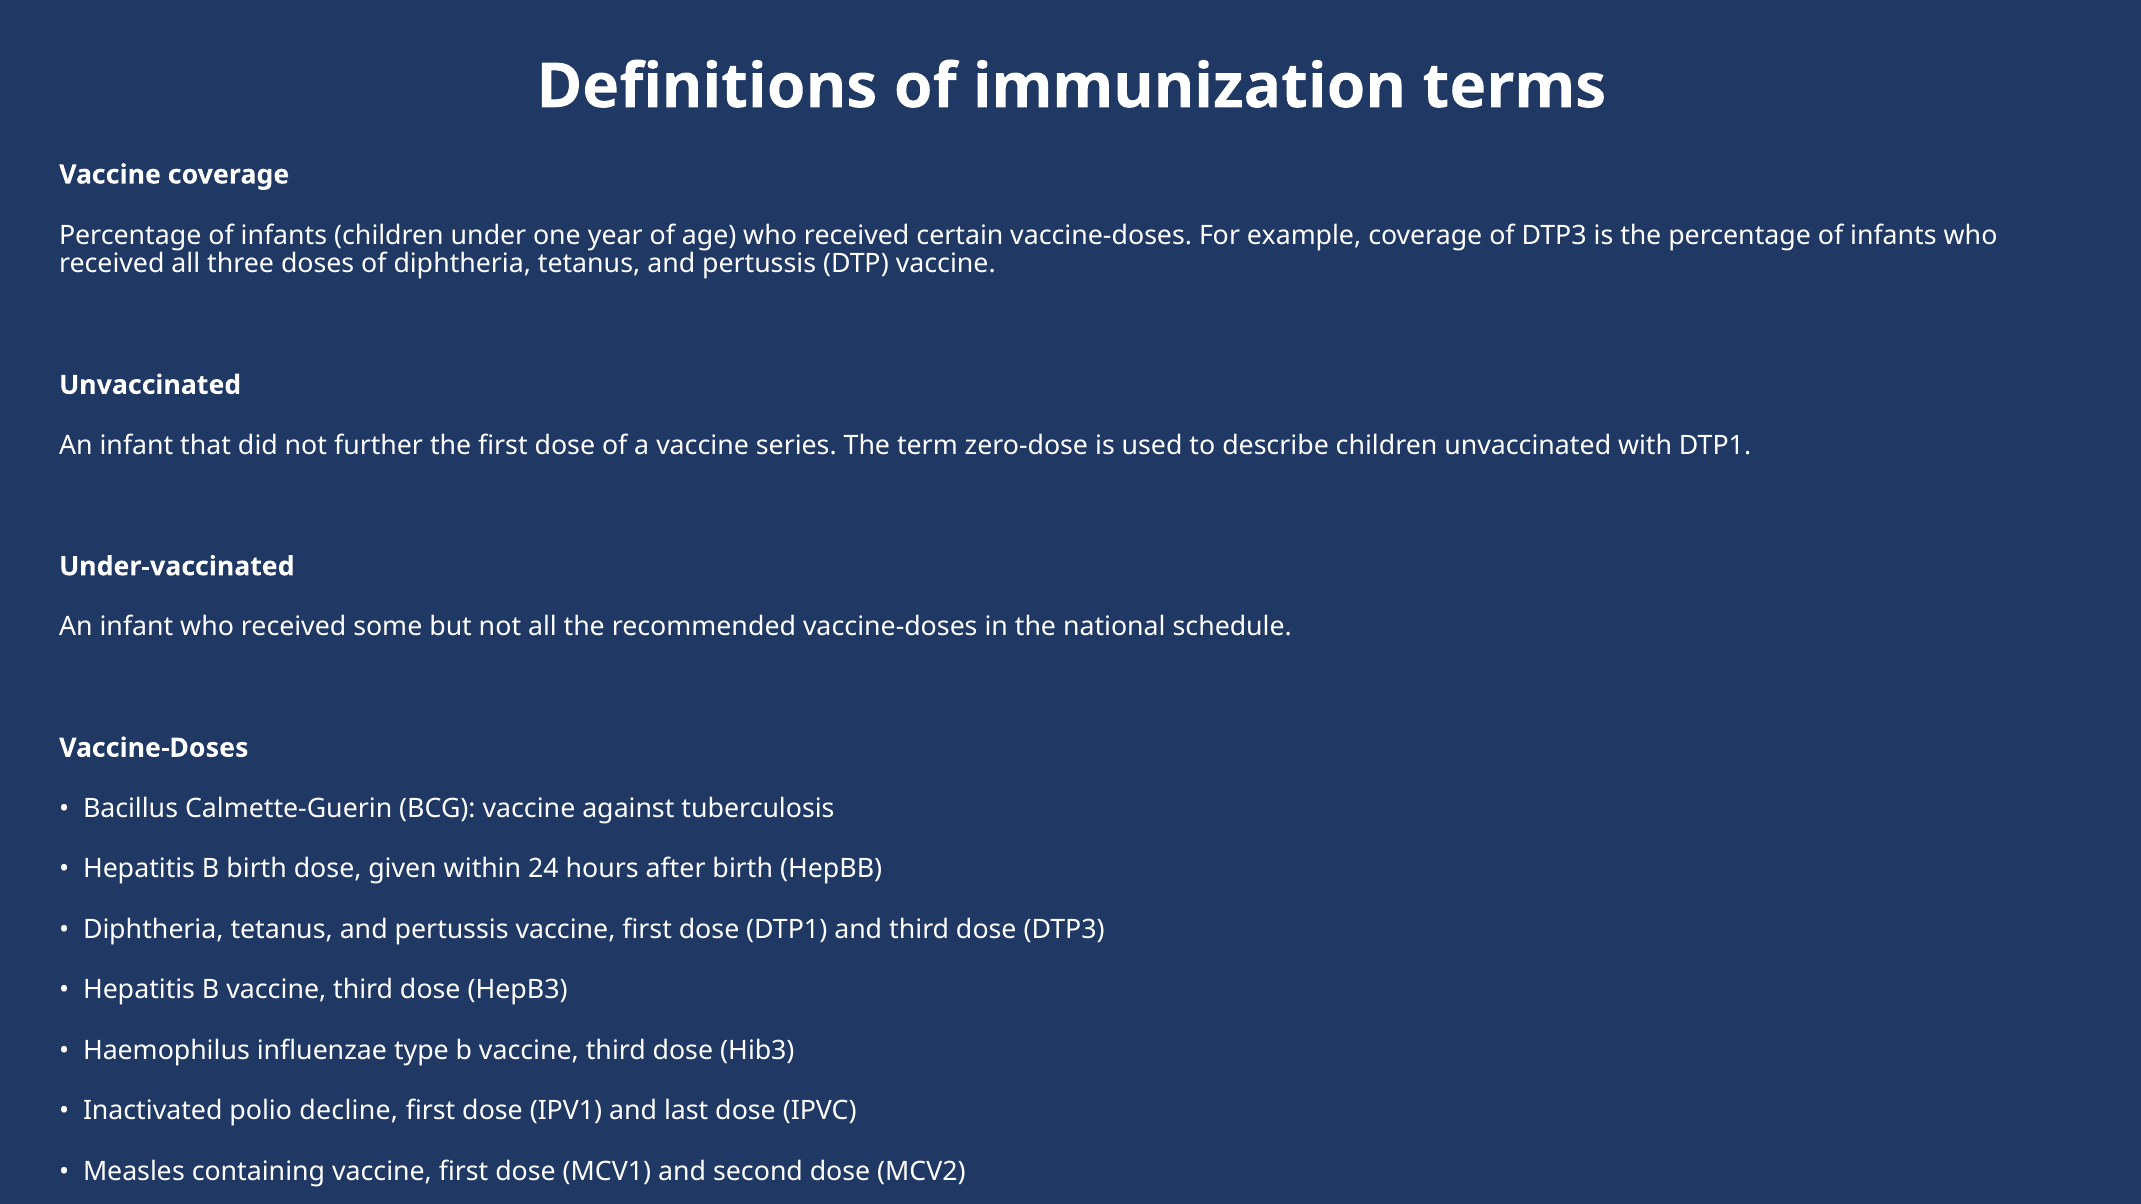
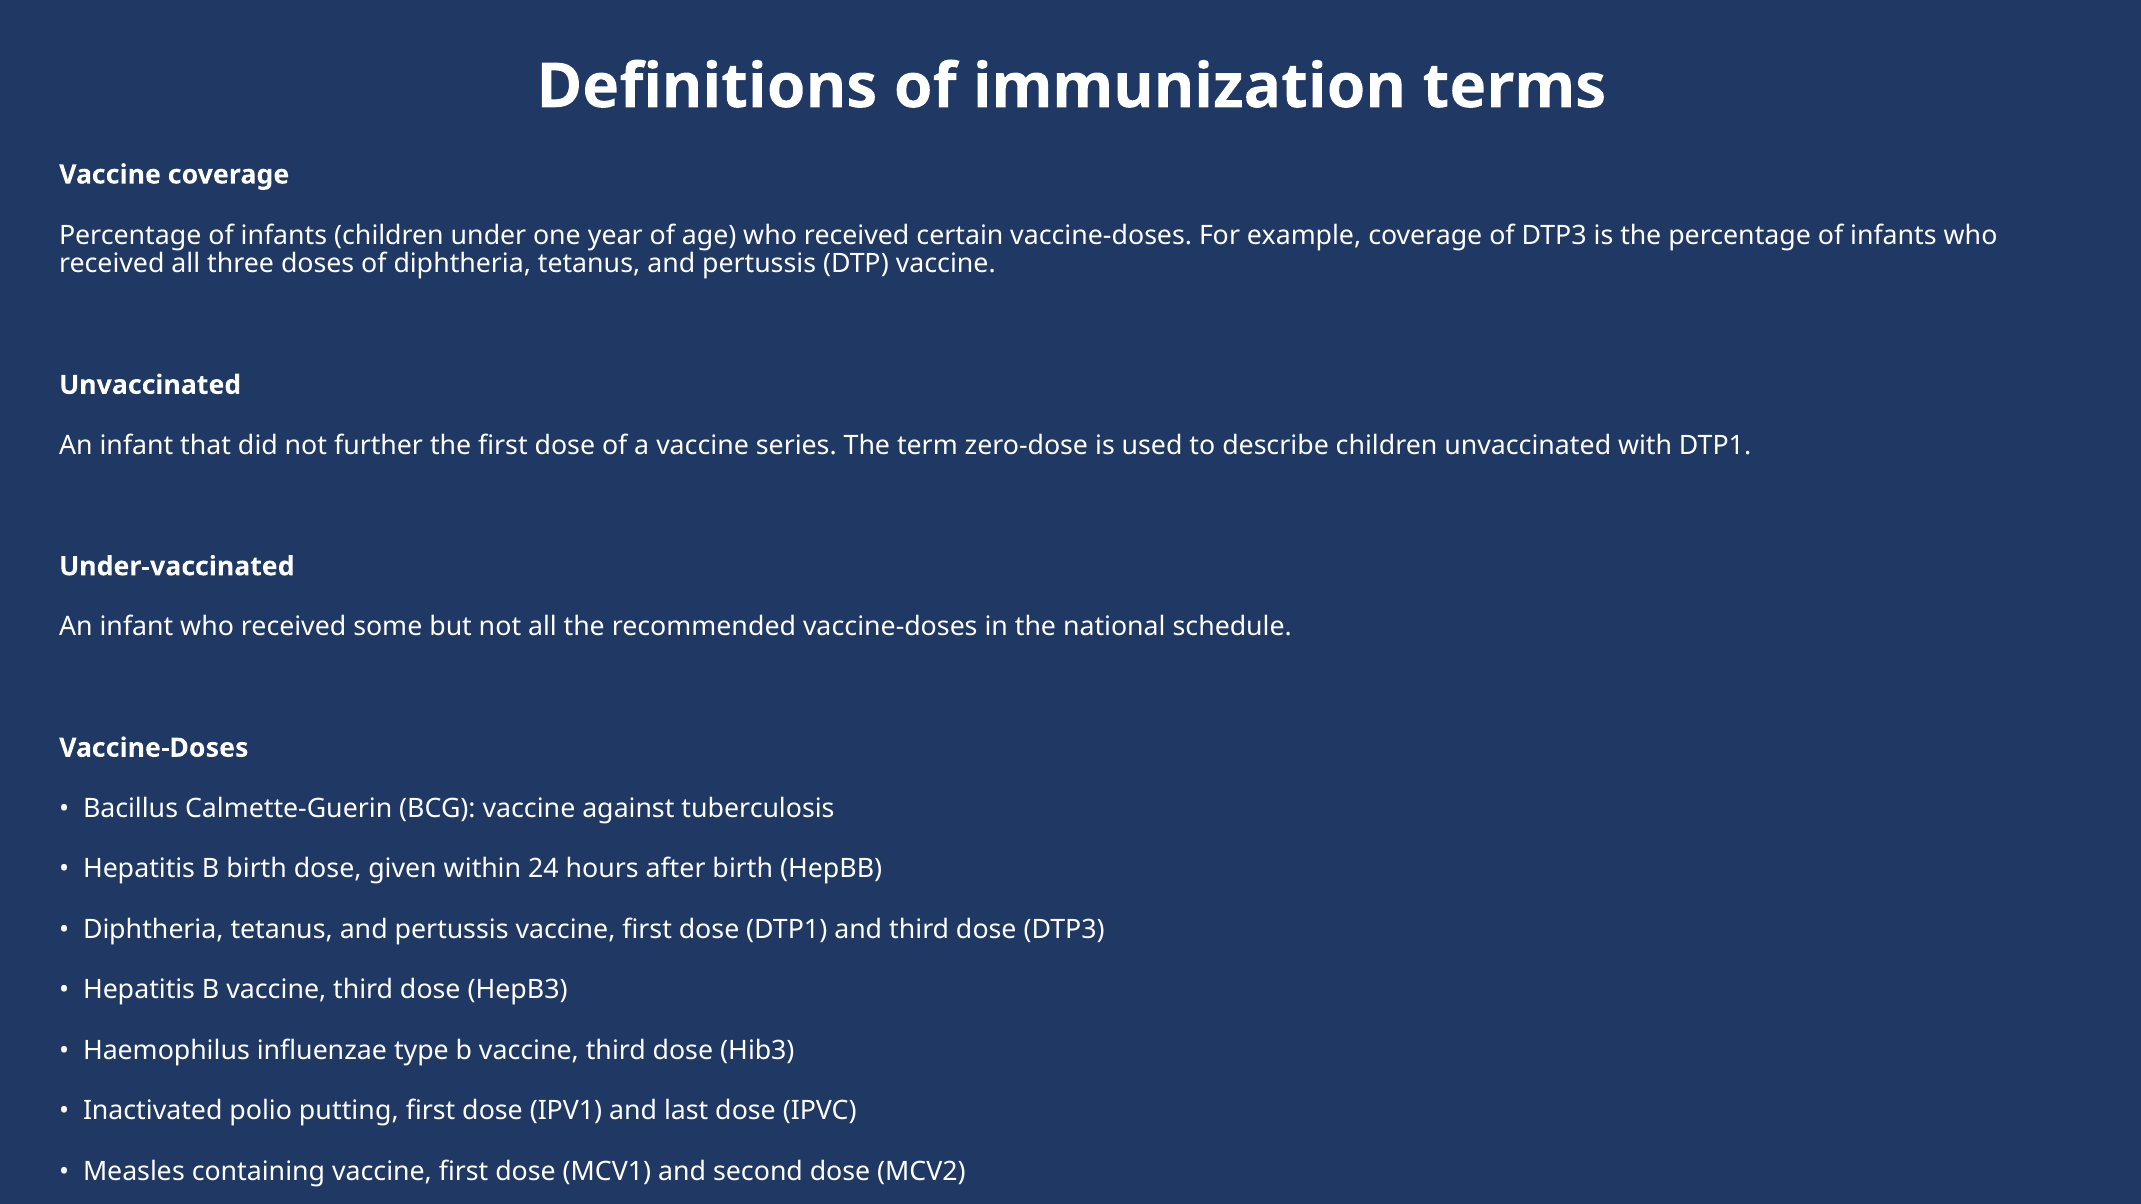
decline: decline -> putting (349, 1111)
